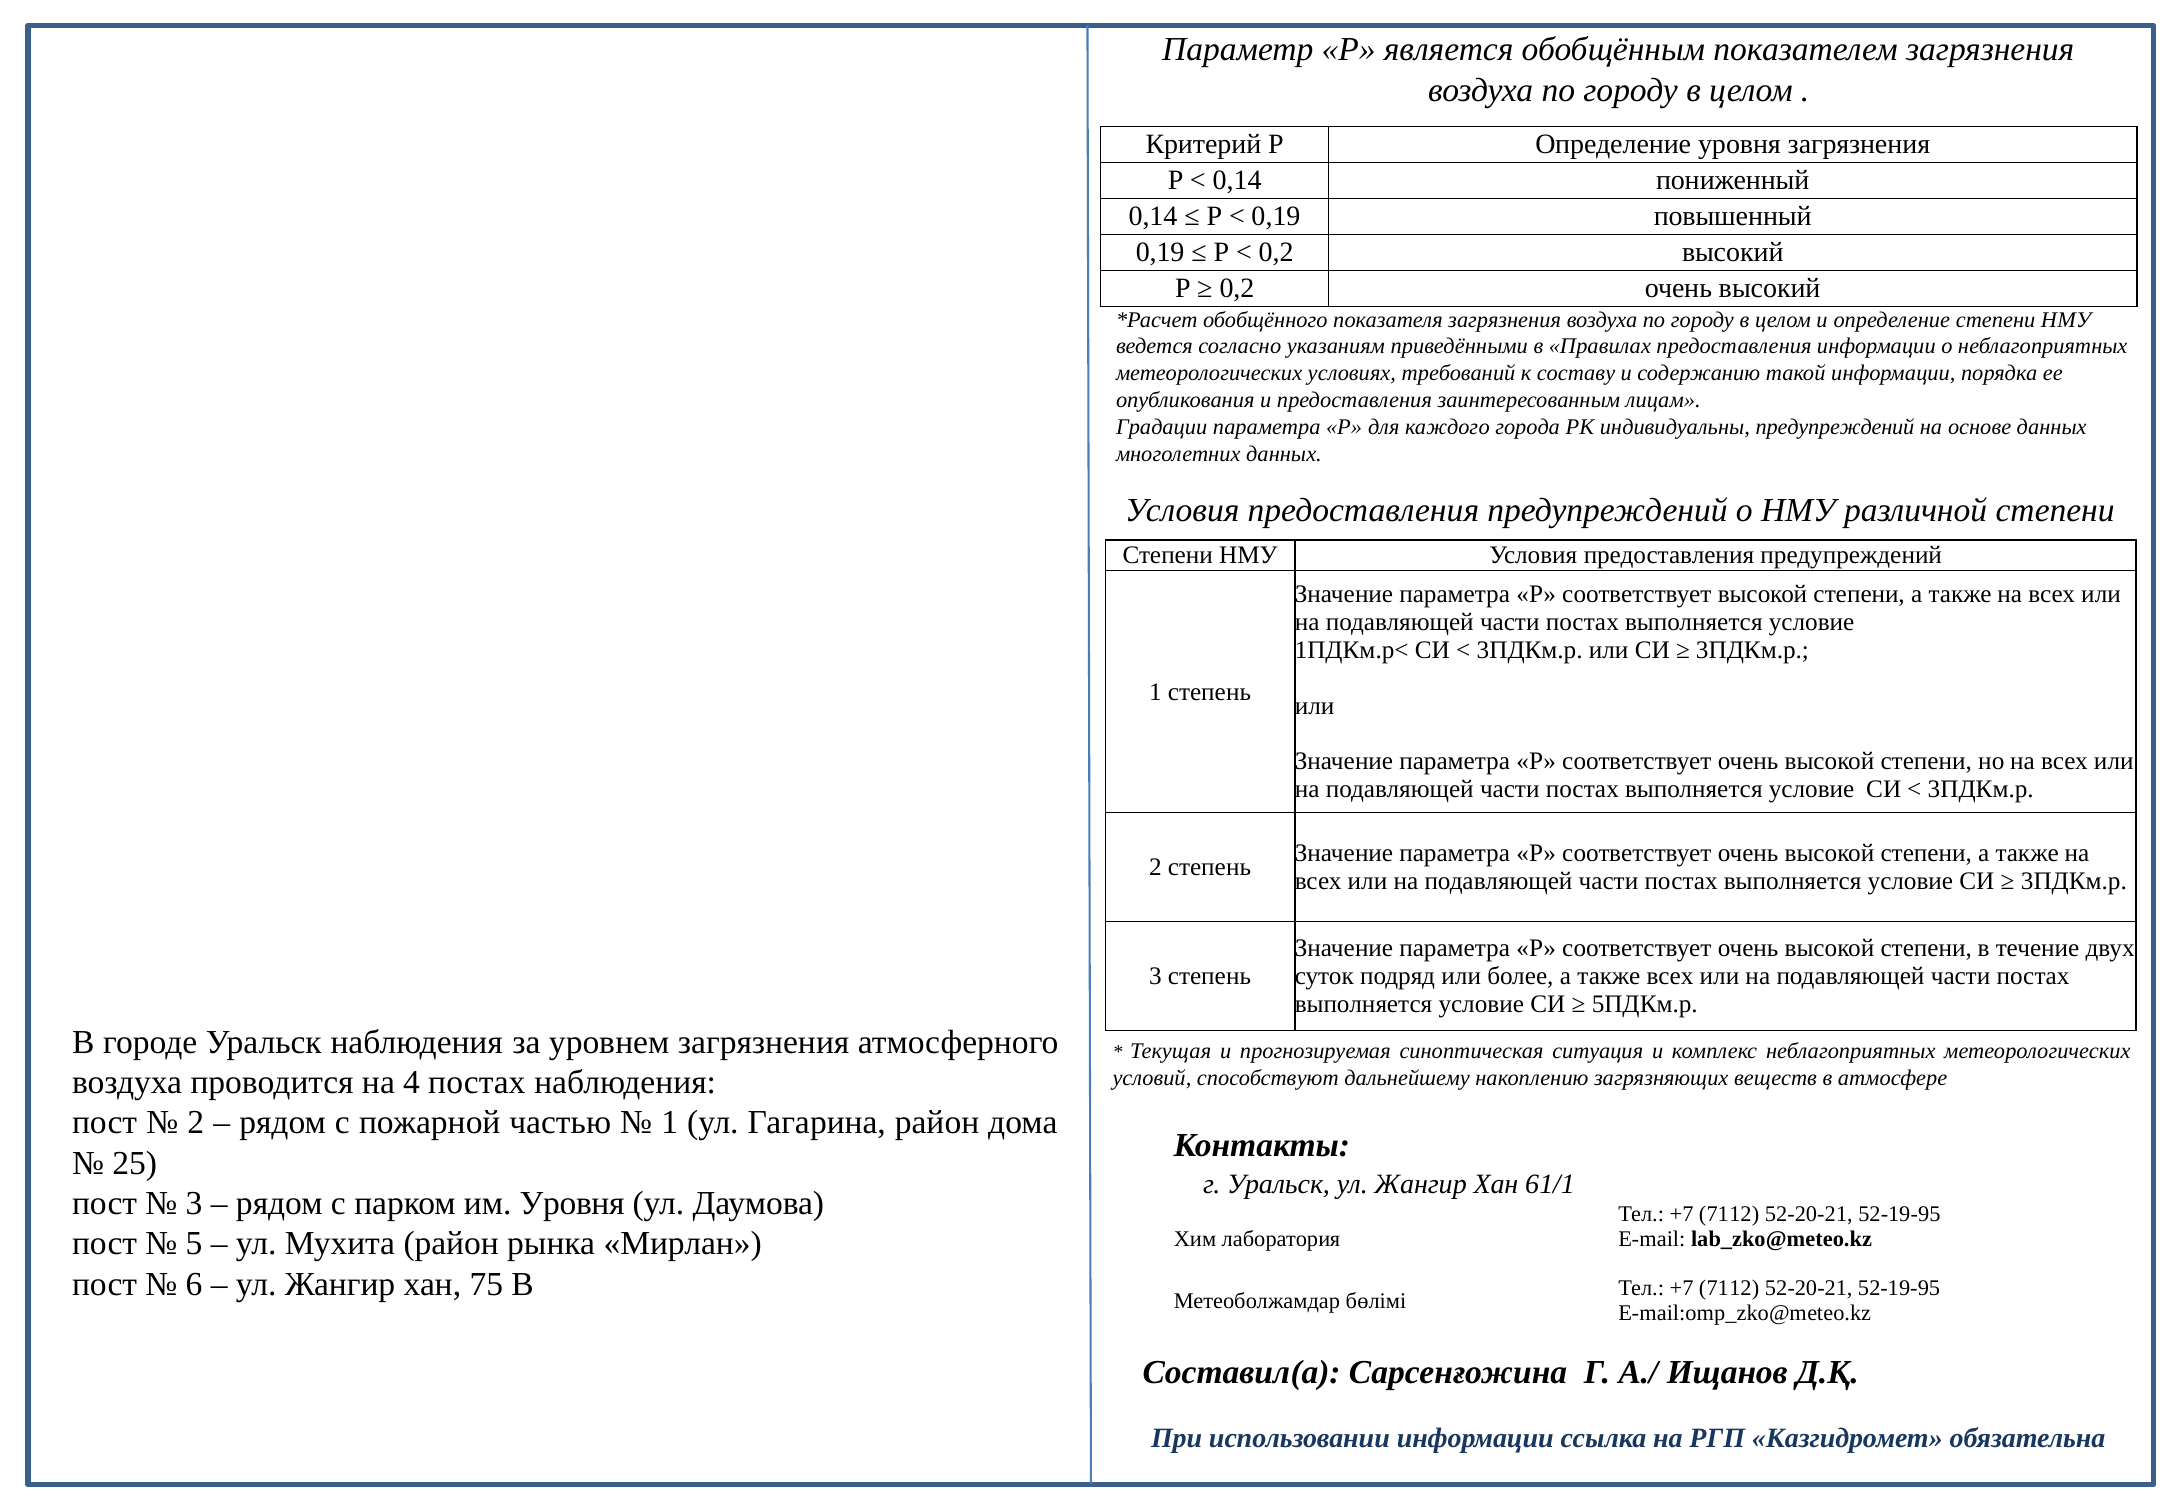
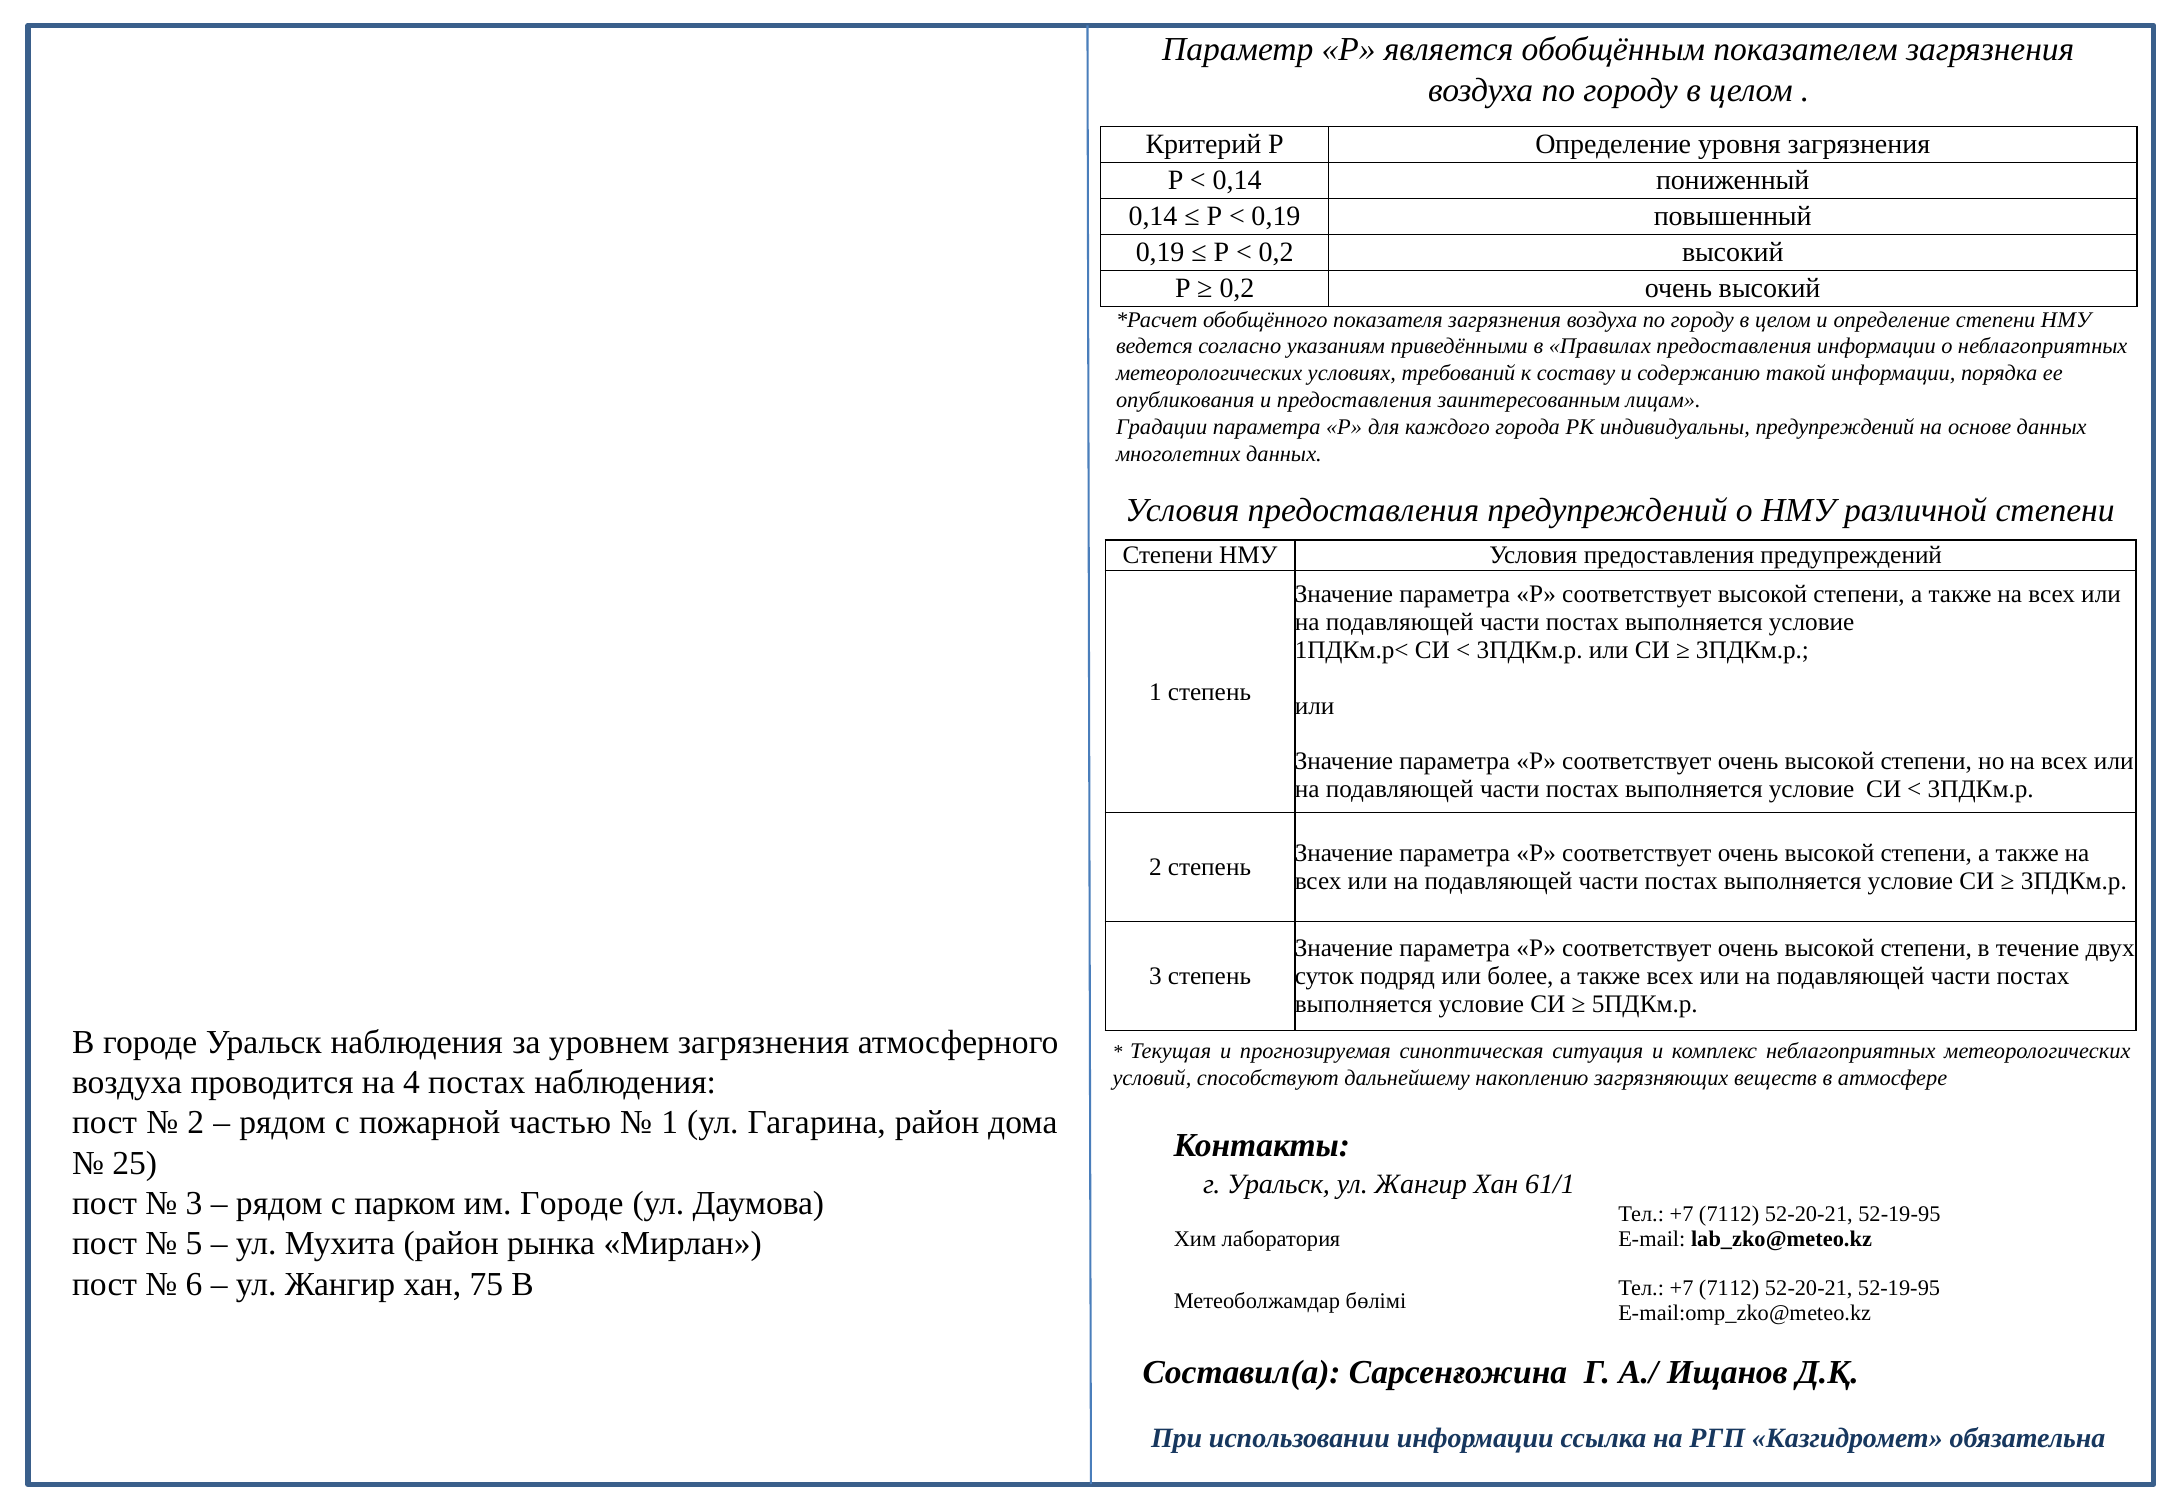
им Уровня: Уровня -> Городе (572, 1204)
